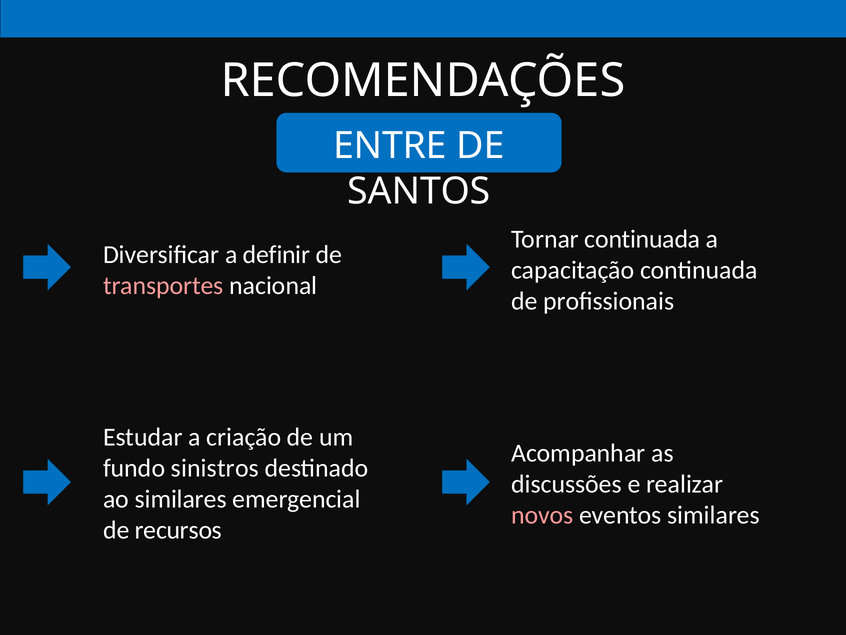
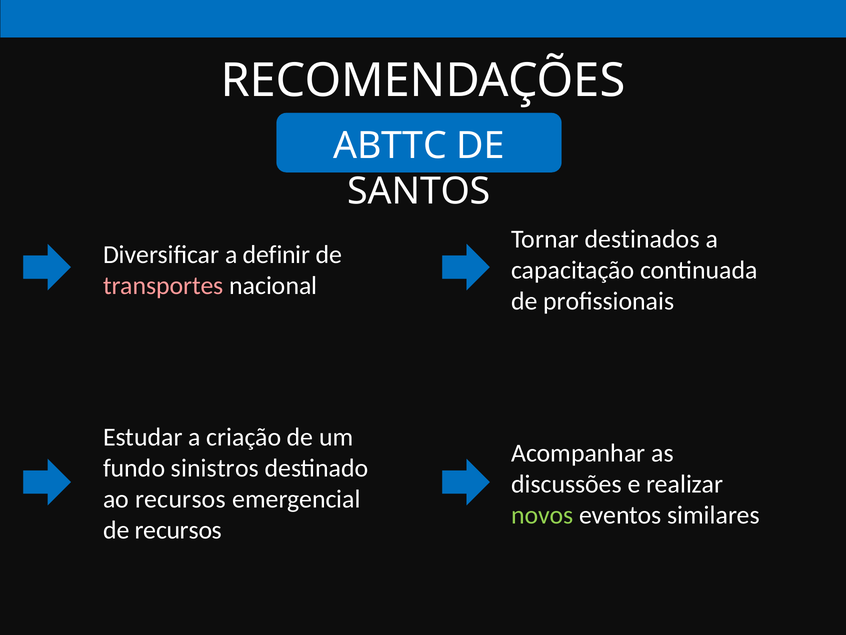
ENTRE: ENTRE -> ABTTC (390, 146)
Tornar continuada: continuada -> destinados (642, 239)
ao similares: similares -> recursos (181, 499)
novos colour: pink -> light green (542, 515)
